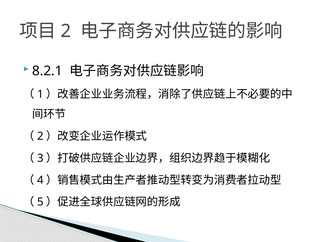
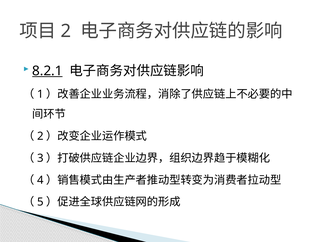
8.2.1 underline: none -> present (47, 71)
